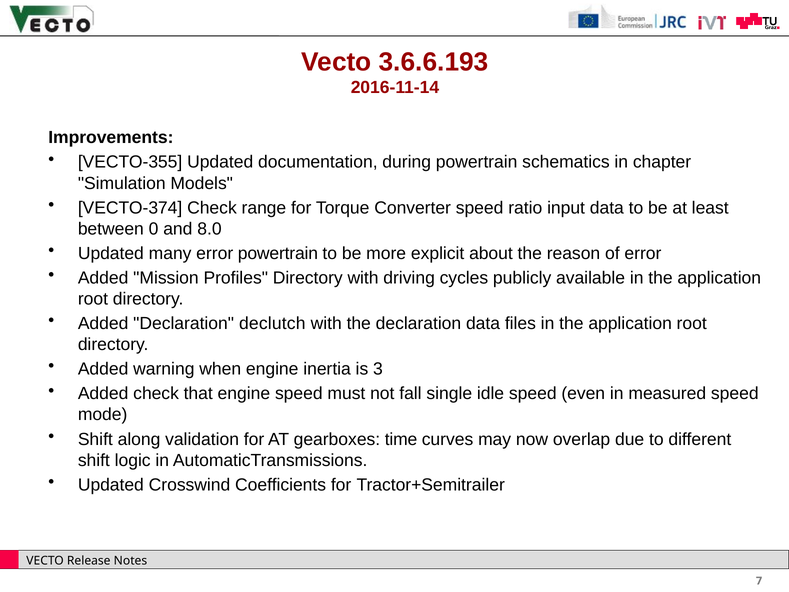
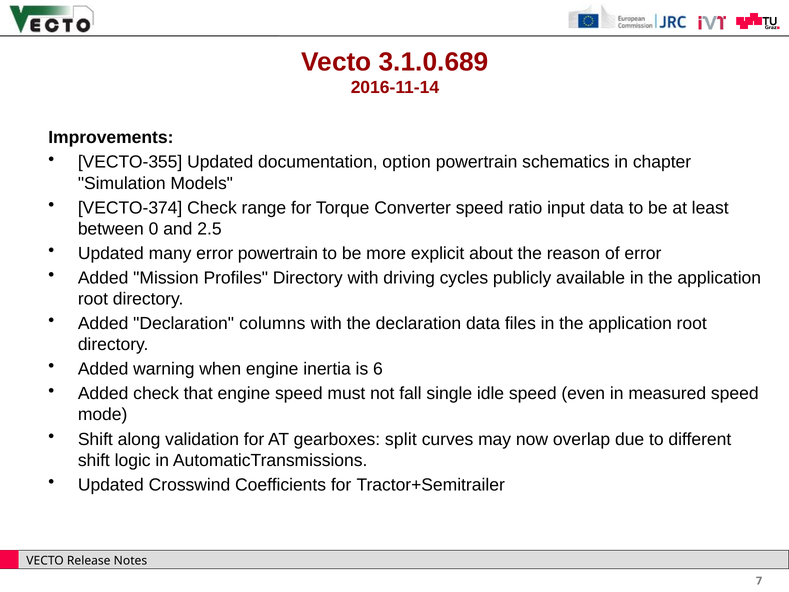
3.6.6.193: 3.6.6.193 -> 3.1.0.689 (434, 62)
during: during -> option (407, 162)
8.0: 8.0 -> 2.5 (209, 229)
declutch: declutch -> columns (272, 323)
3: 3 -> 6 (378, 369)
time: time -> split (401, 439)
